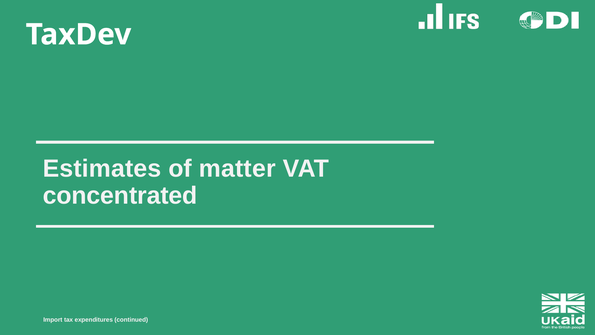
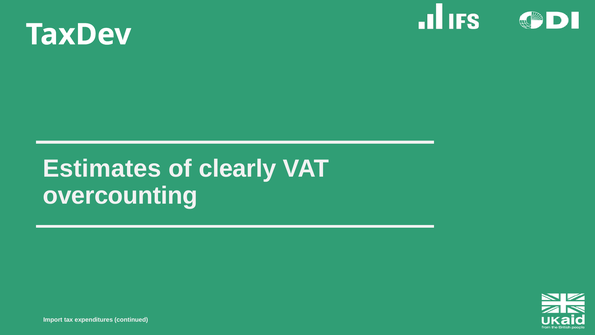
matter: matter -> clearly (237, 169)
concentrated: concentrated -> overcounting (120, 195)
